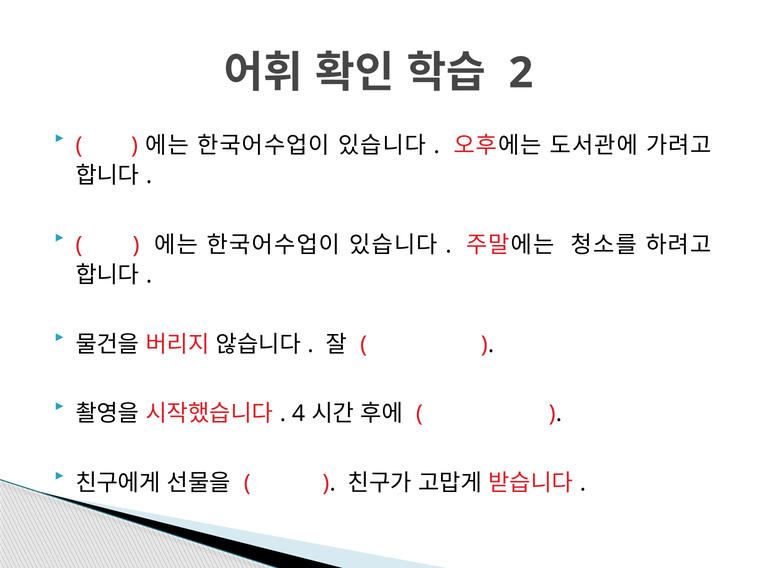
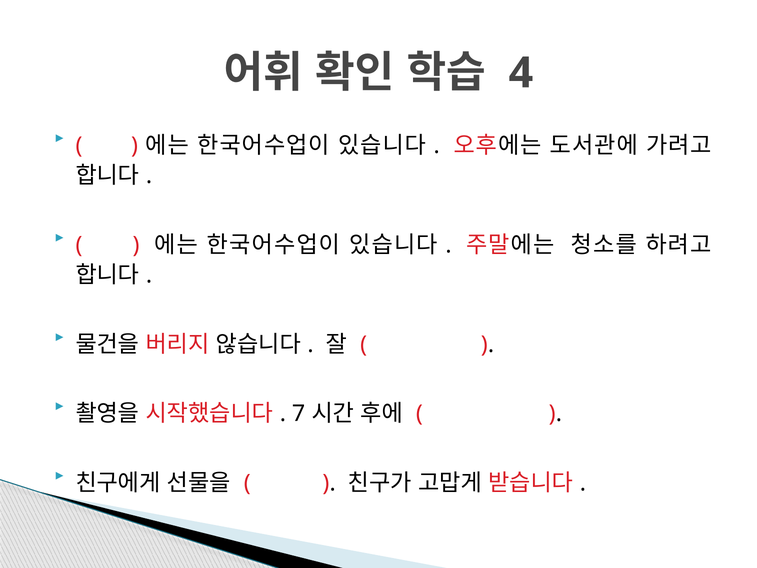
2: 2 -> 4 (521, 73)
4: 4 -> 7 (299, 414)
